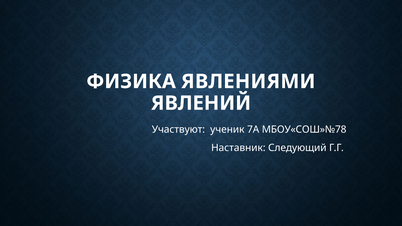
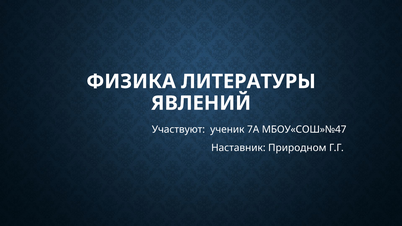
ЯВЛЕНИЯМИ: ЯВЛЕНИЯМИ -> ЛИТЕРАТУРЫ (248, 82)
МБОУ«СОШ»№78: МБОУ«СОШ»№78 -> МБОУ«СОШ»№47 (304, 129)
Следующий: Следующий -> Природном (297, 148)
